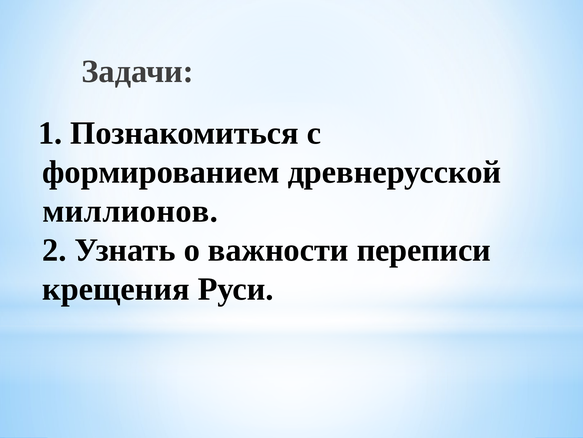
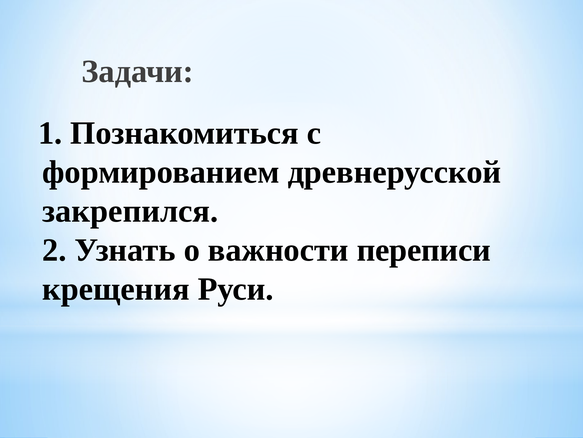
миллионов: миллионов -> закрепился (130, 211)
